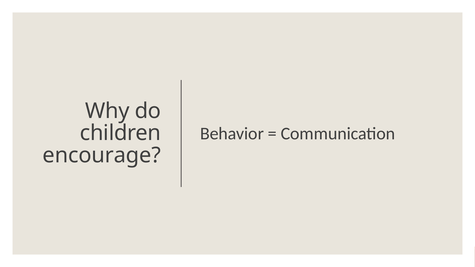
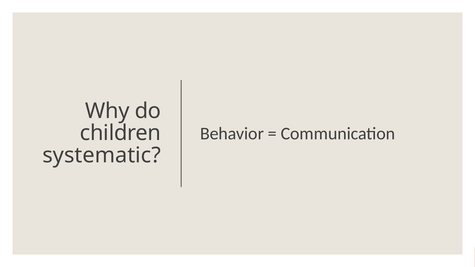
encourage: encourage -> systematic (102, 155)
